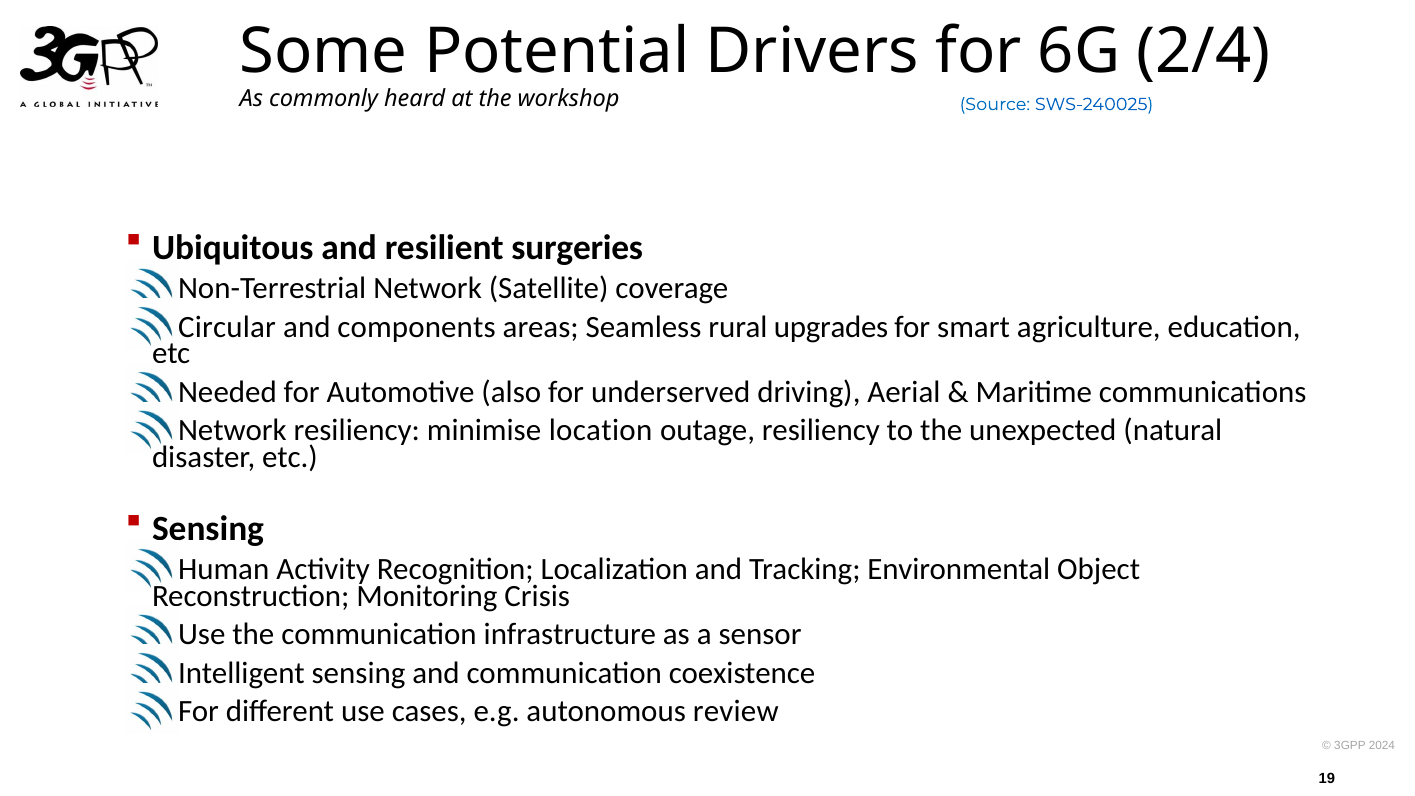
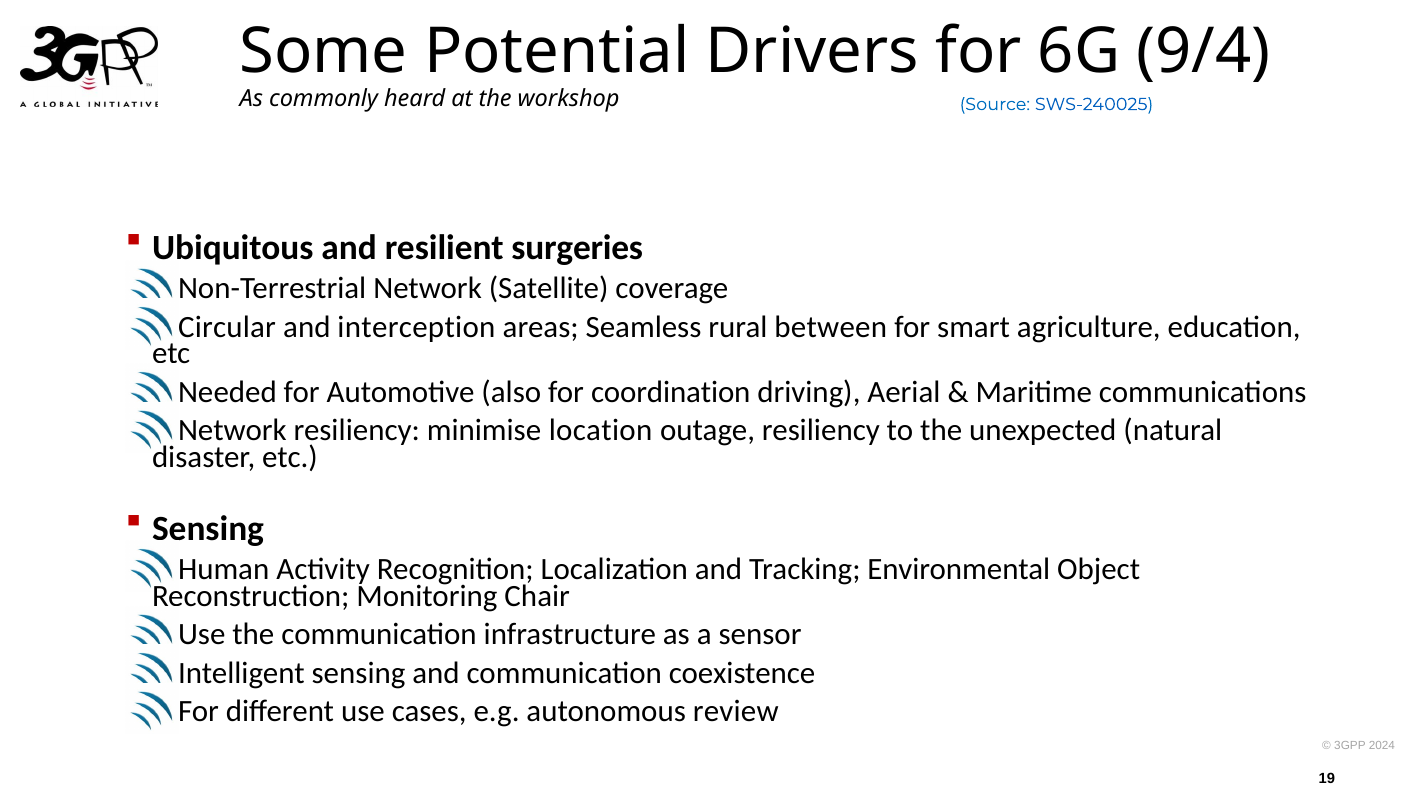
2/4: 2/4 -> 9/4 (1204, 52)
components: components -> interception (416, 327)
upgrades: upgrades -> between (831, 327)
underserved: underserved -> coordination (671, 392)
Crisis: Crisis -> Chair (537, 596)
